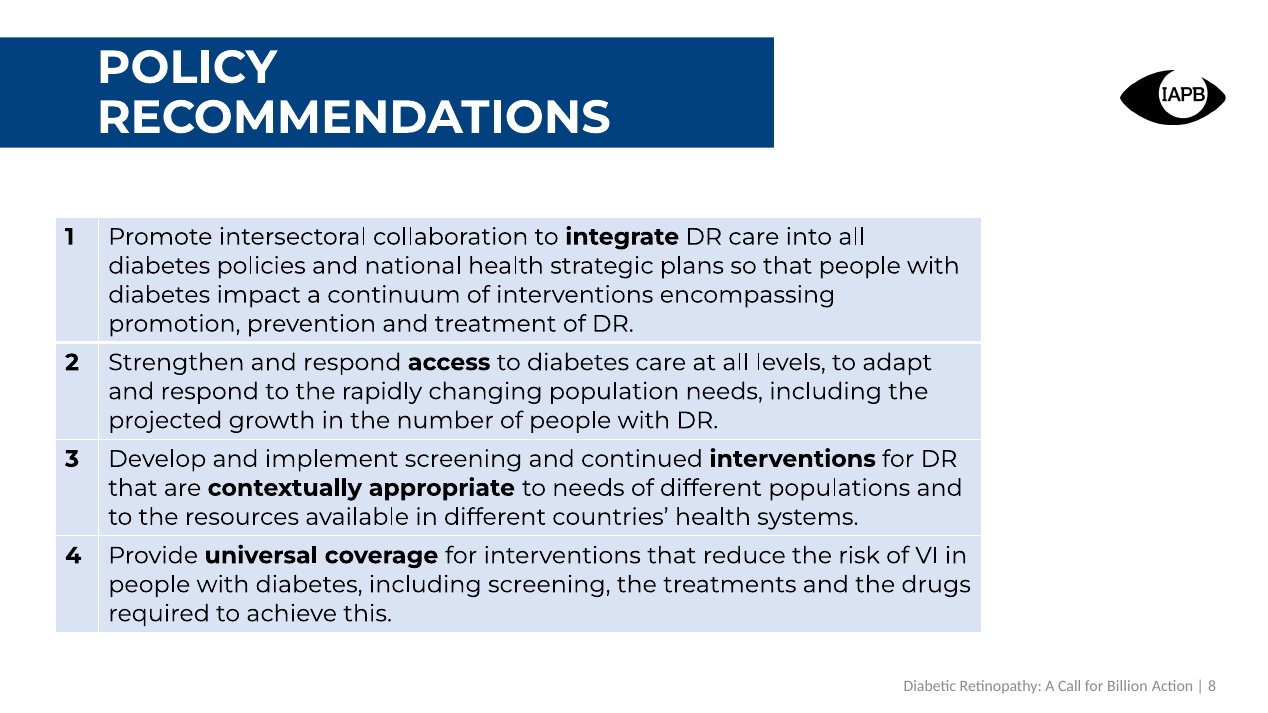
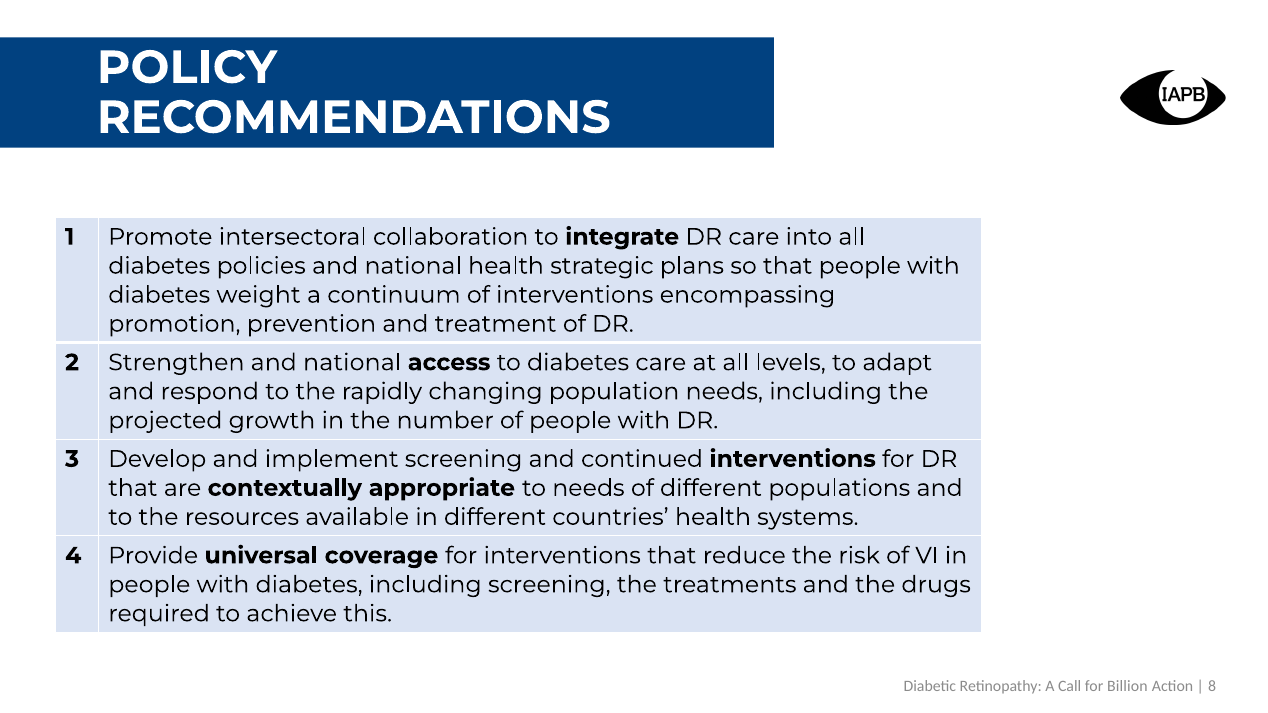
impact: impact -> weight (259, 295)
Strengthen and respond: respond -> national (352, 363)
